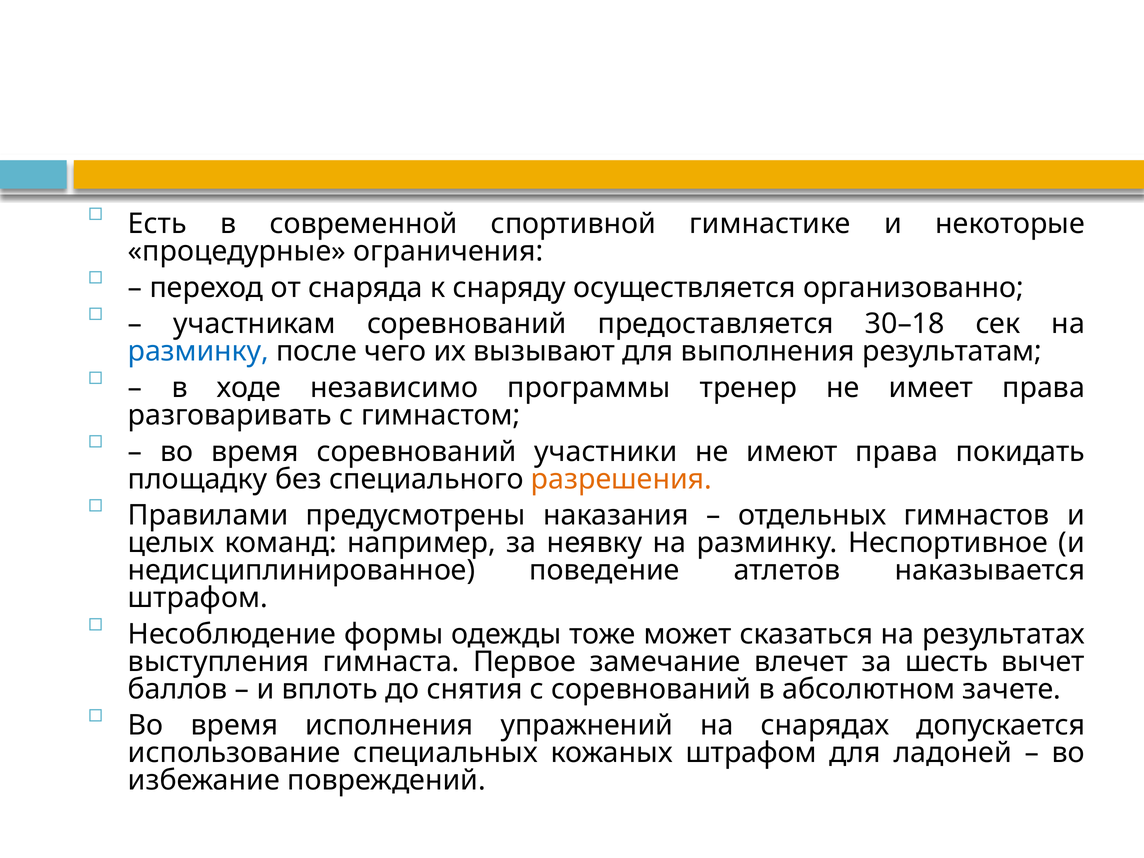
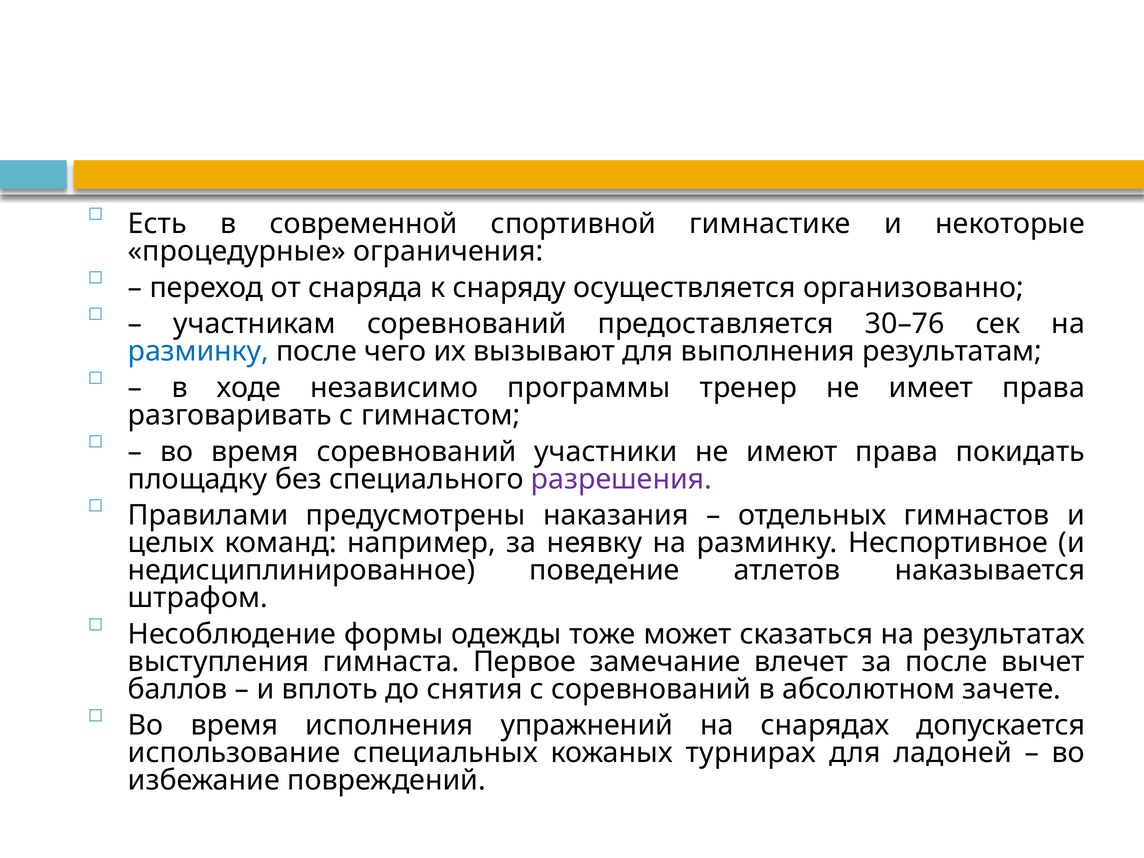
30–18: 30–18 -> 30–76 (905, 324)
разрешения colour: orange -> purple (621, 479)
за шесть: шесть -> после (946, 662)
кожаных штрафом: штрафом -> турнирах (751, 753)
